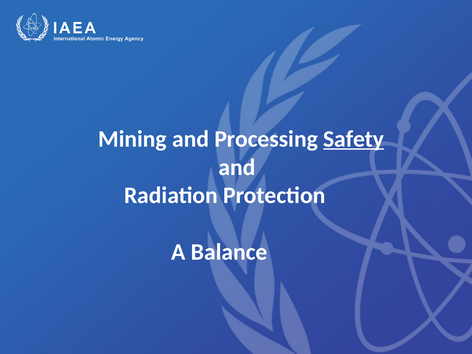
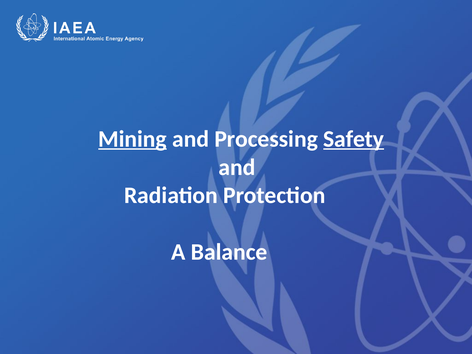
Mining underline: none -> present (132, 139)
